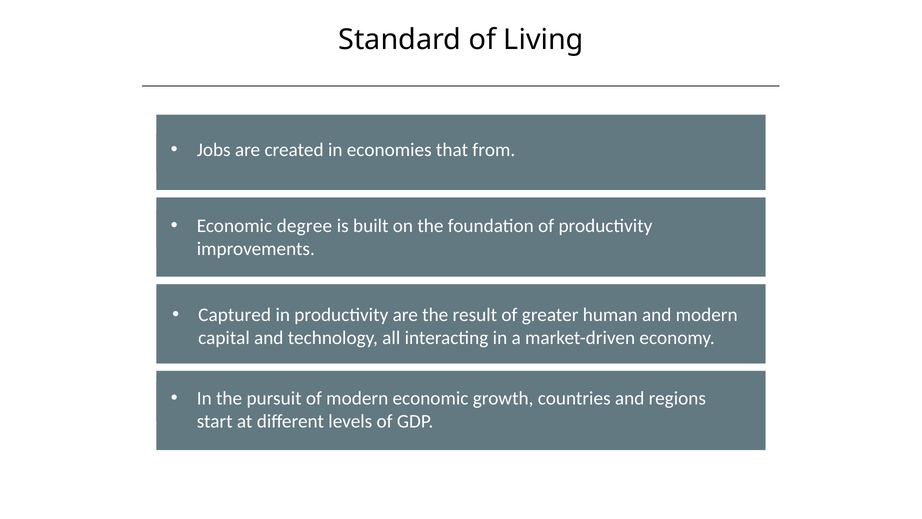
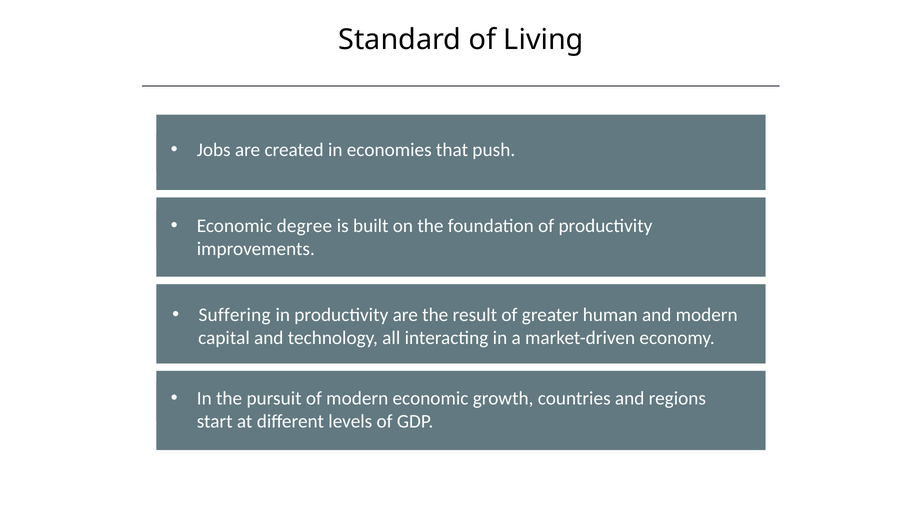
from: from -> push (494, 150)
Captured: Captured -> Suffering (235, 315)
